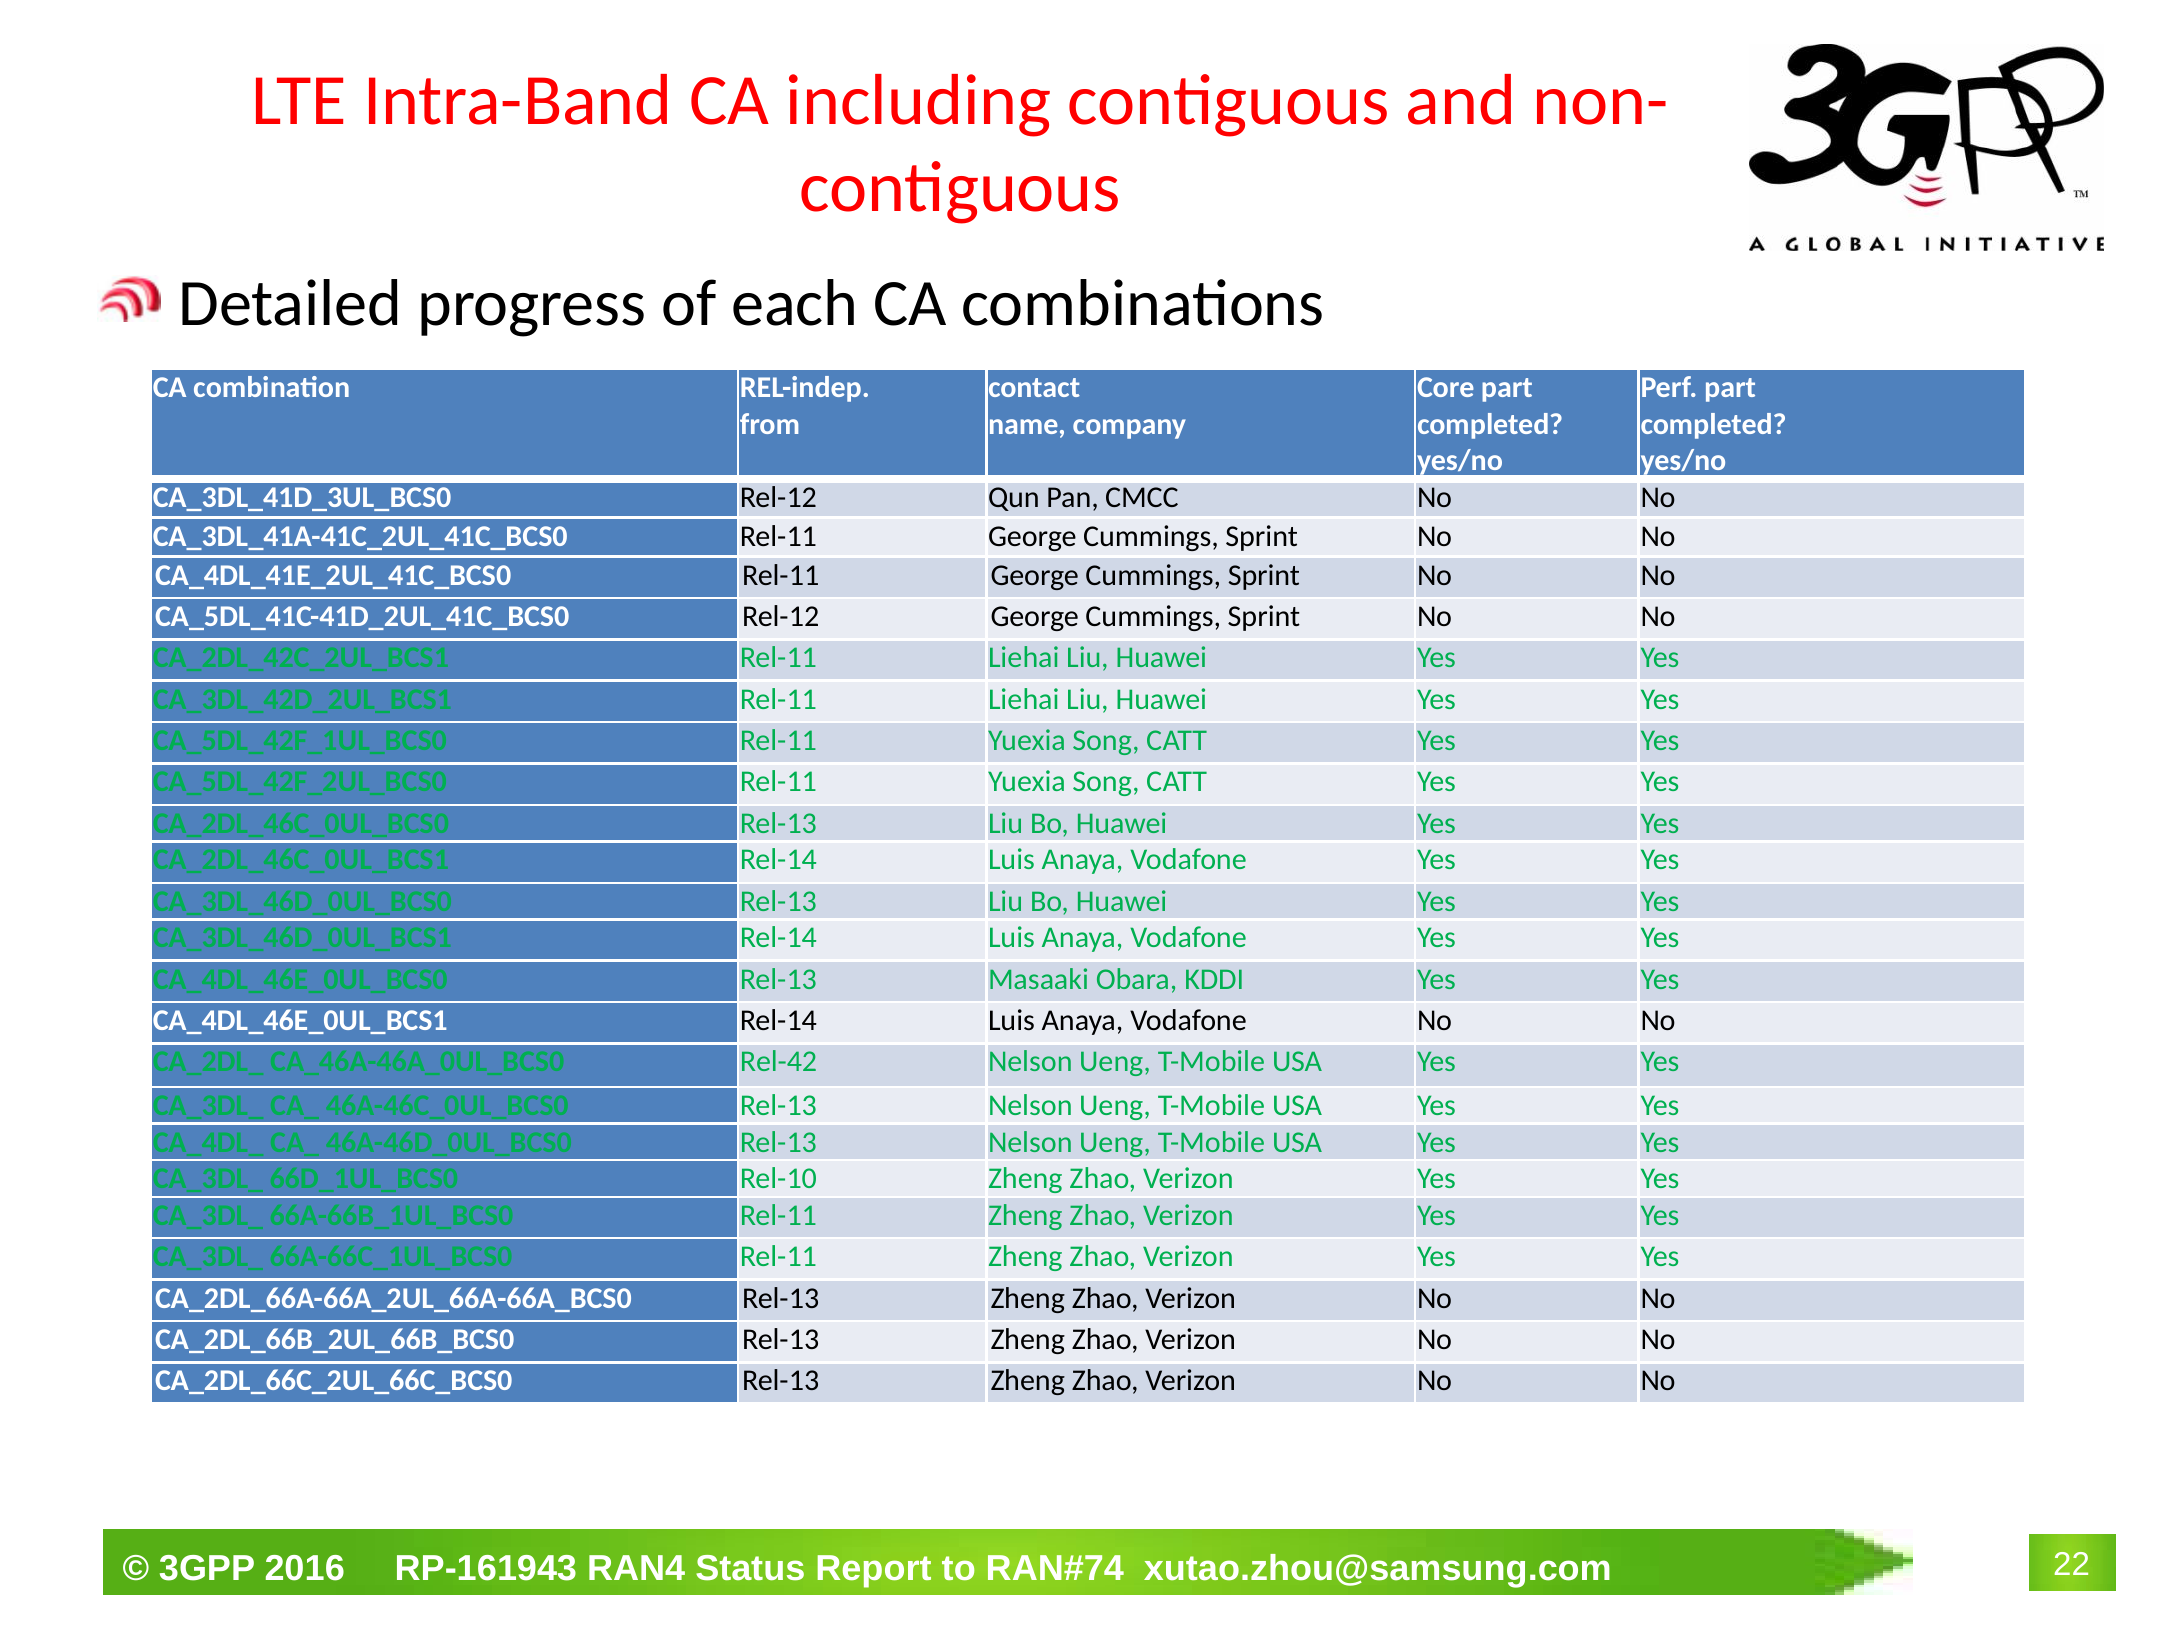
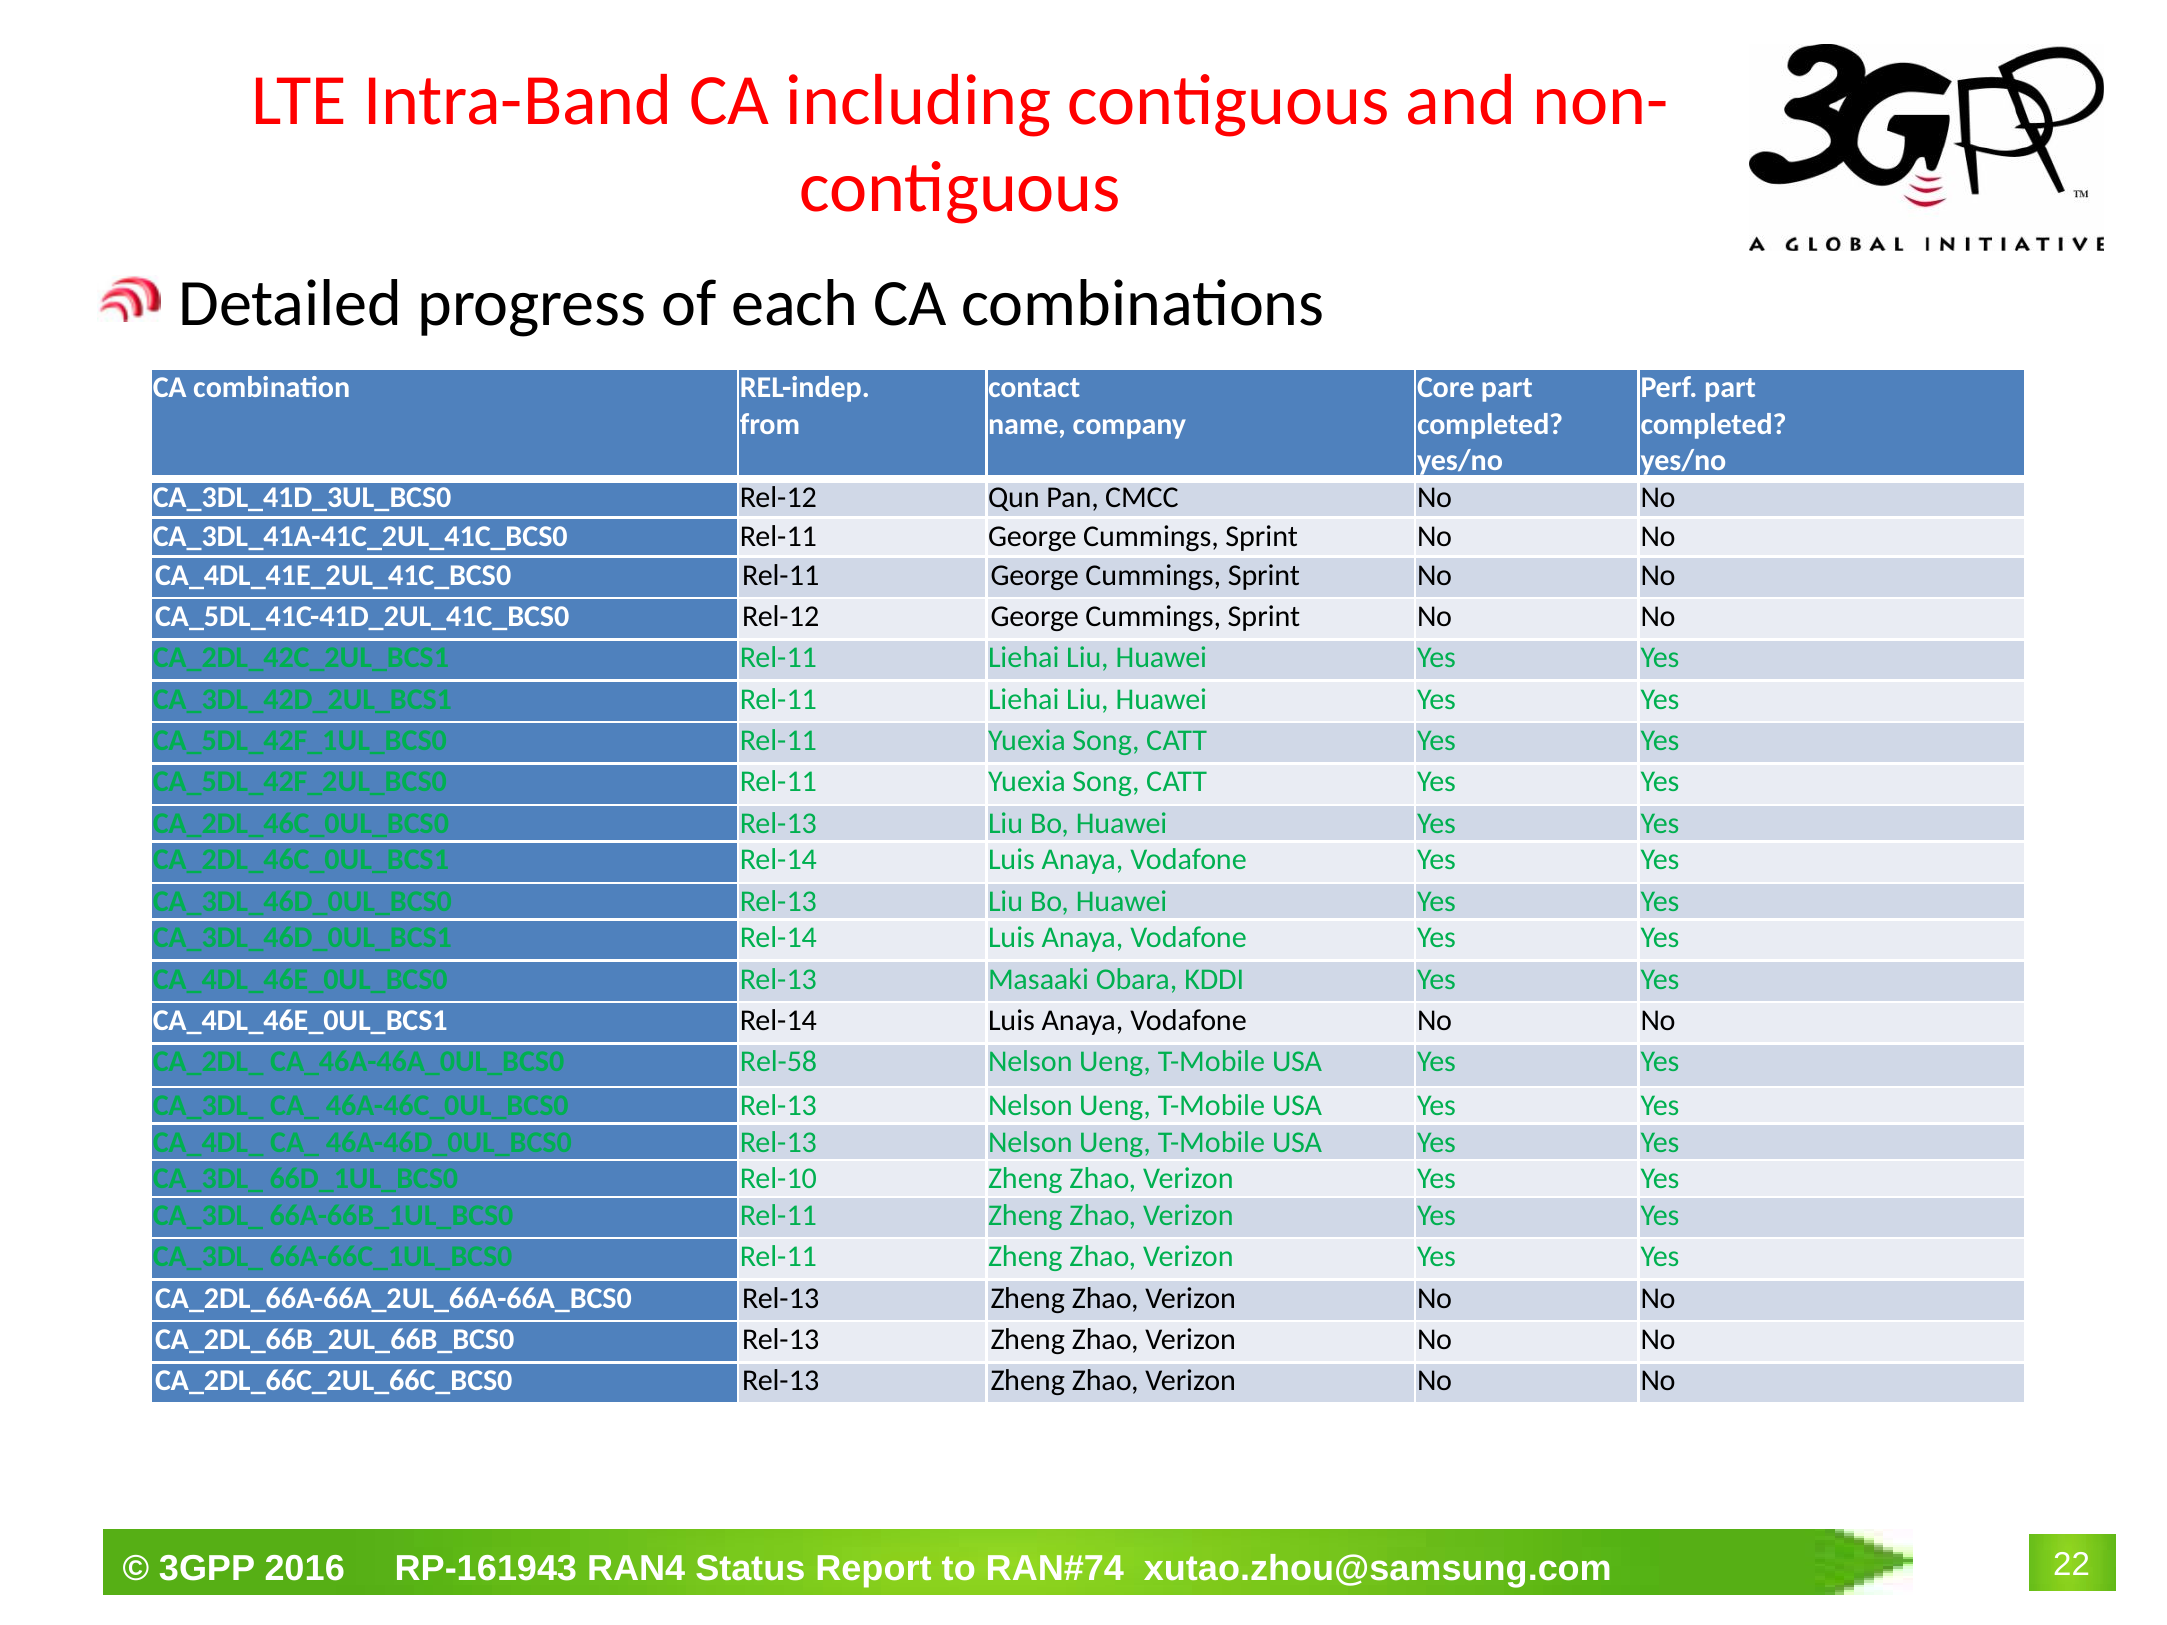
Rel-42: Rel-42 -> Rel-58 (779, 1062)
